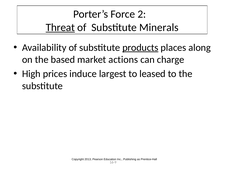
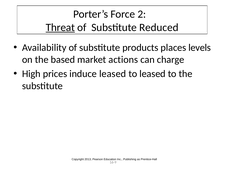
Minerals: Minerals -> Reduced (159, 27)
products underline: present -> none (140, 47)
along: along -> levels (200, 47)
induce largest: largest -> leased (113, 74)
